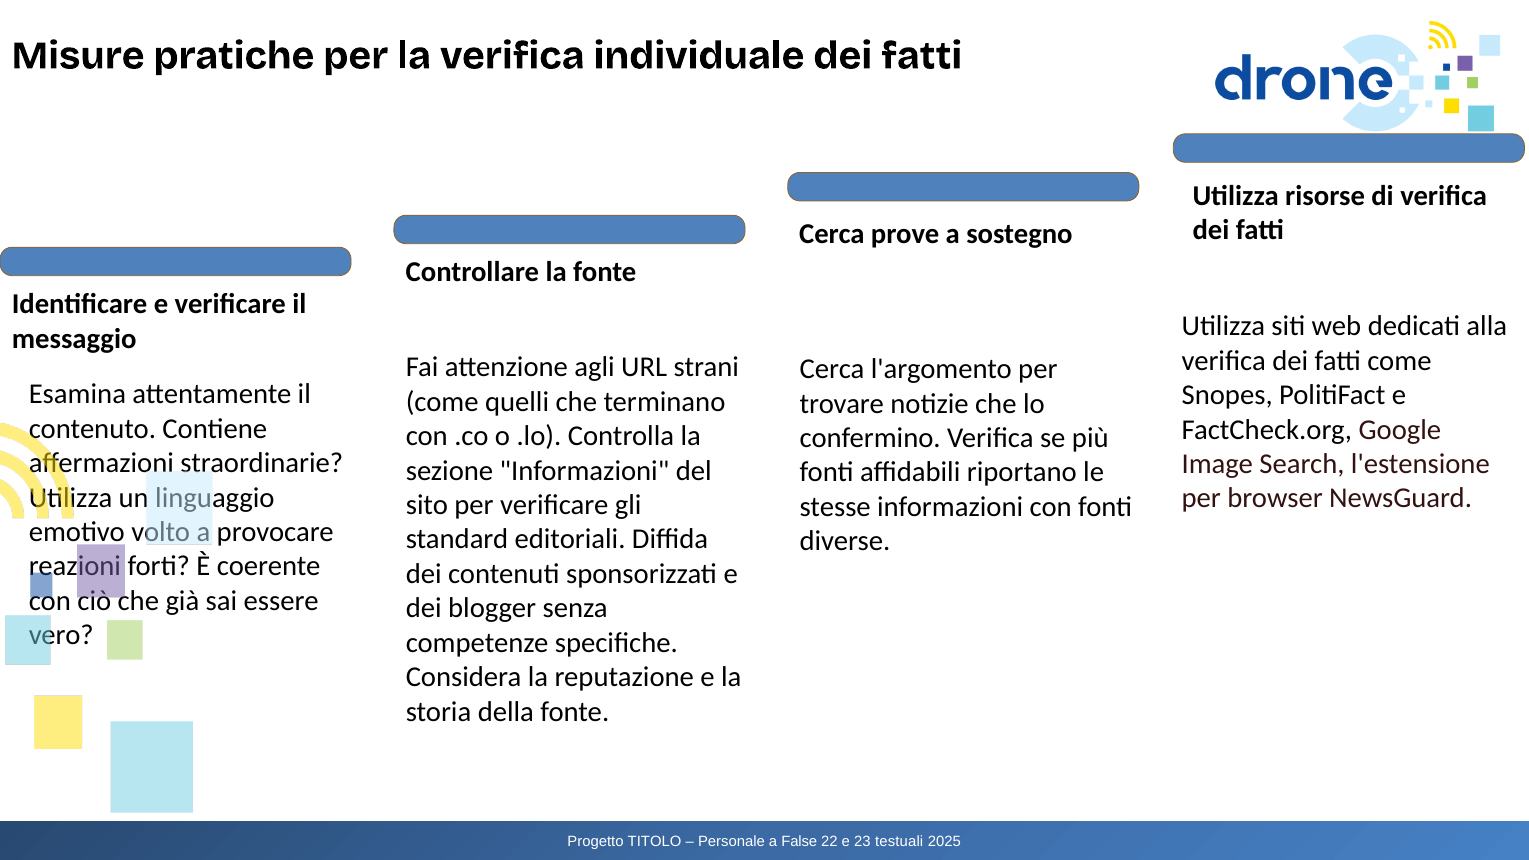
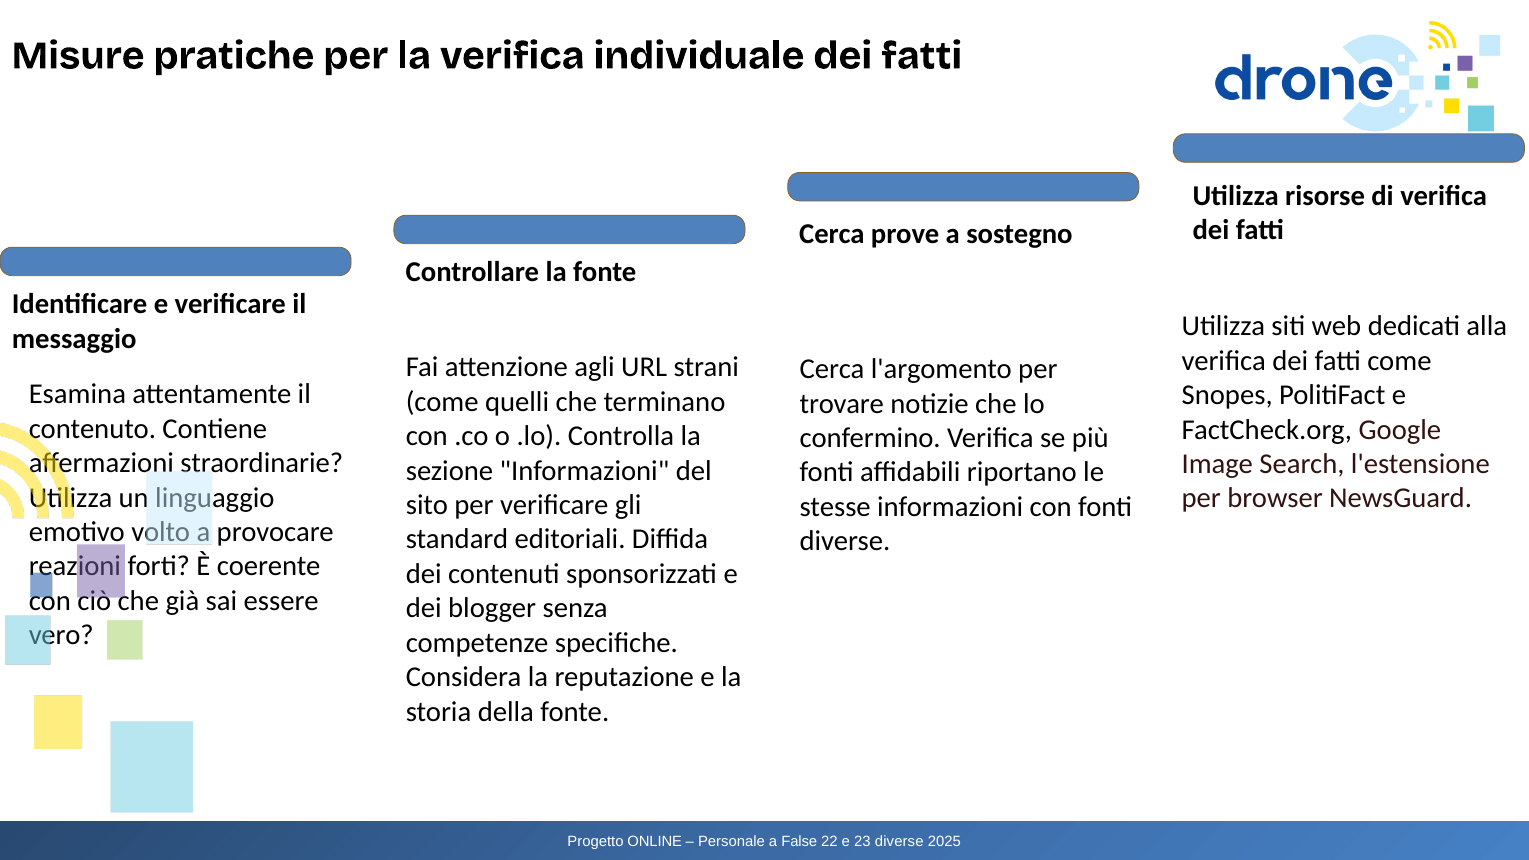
TITOLO: TITOLO -> ONLINE (655, 842)
23 testuali: testuali -> diverse (899, 842)
